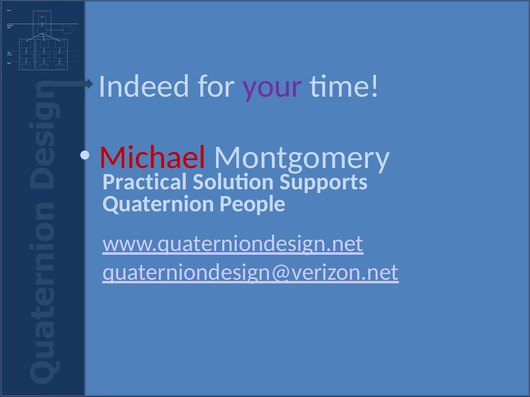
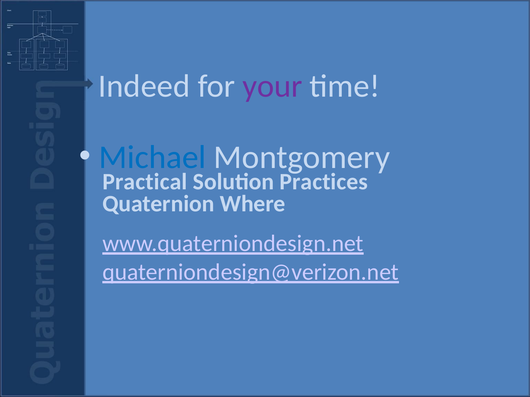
Michael colour: red -> blue (153, 157)
Supports: Supports -> Practices (324, 182)
People: People -> Where (253, 204)
